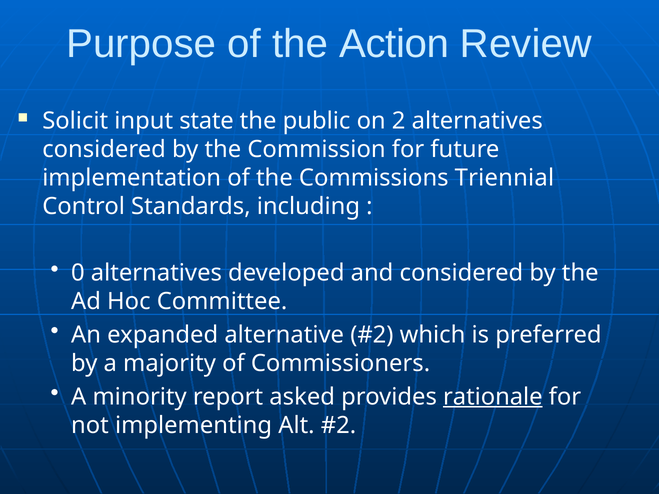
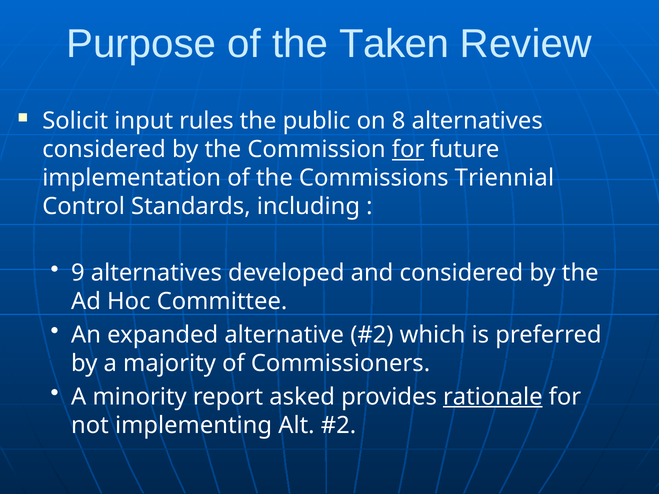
Action: Action -> Taken (394, 44)
state: state -> rules (206, 121)
2: 2 -> 8 (399, 121)
for underline: none -> present (408, 150)
0: 0 -> 9 (78, 273)
